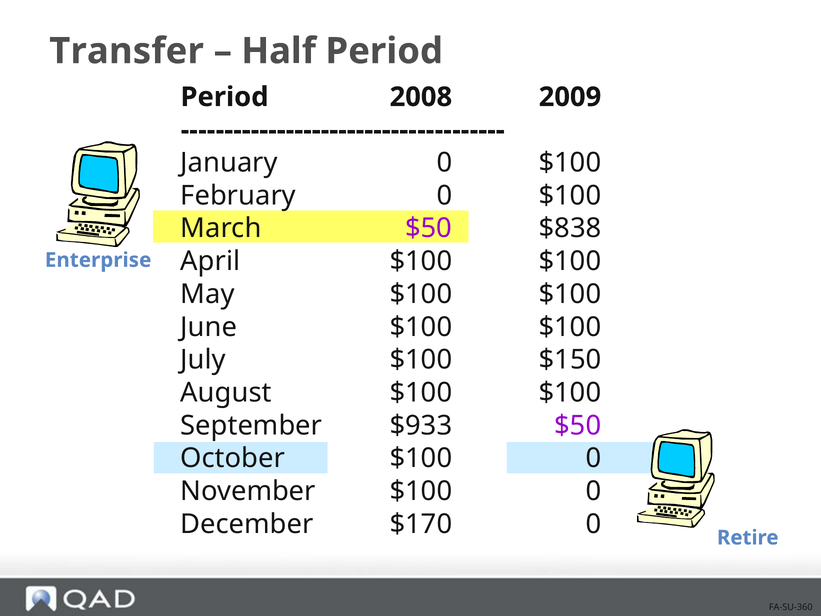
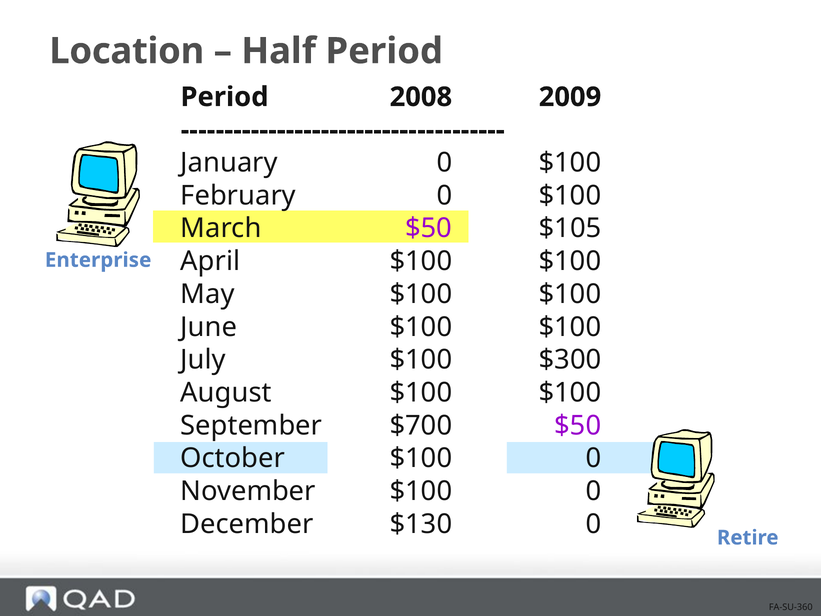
Transfer: Transfer -> Location (127, 51)
$838: $838 -> $105 (570, 228)
$150: $150 -> $300 (570, 360)
$933: $933 -> $700 (421, 425)
$170: $170 -> $130 (421, 524)
